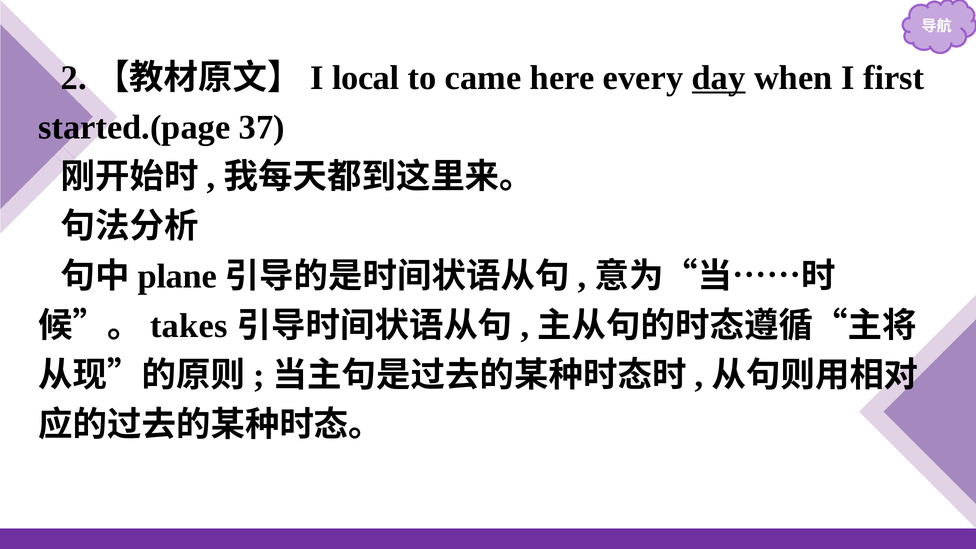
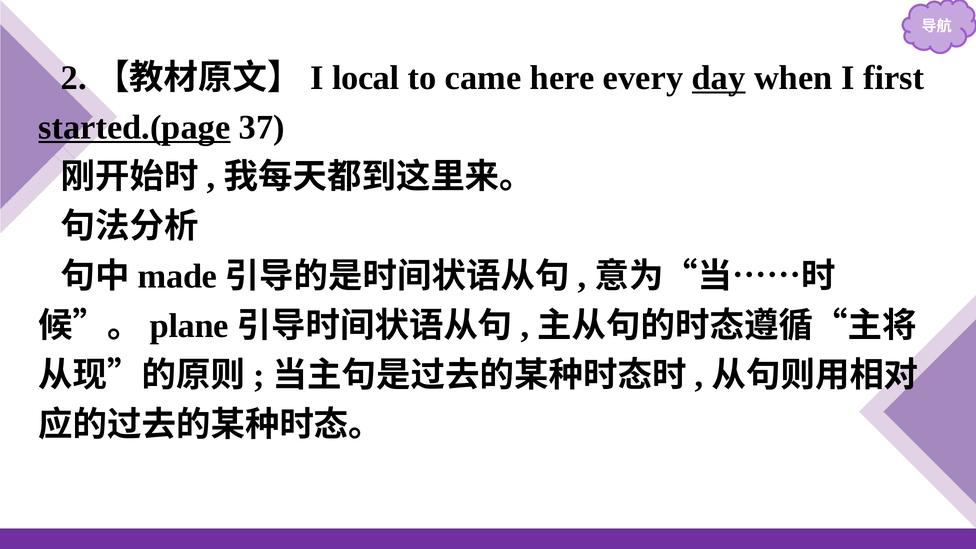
started.(page underline: none -> present (134, 127)
plane: plane -> made (177, 276)
takes: takes -> plane (189, 326)
